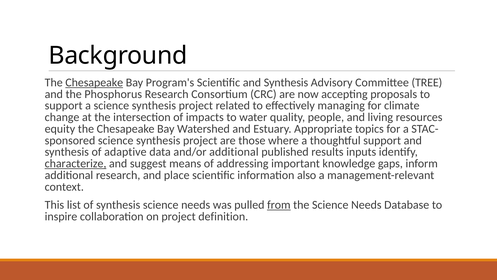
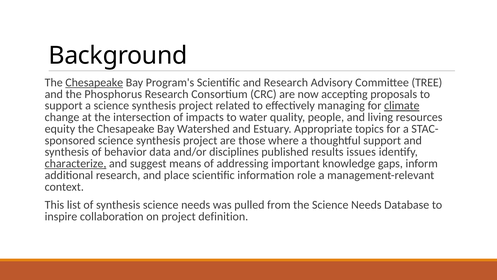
Scientific and Synthesis: Synthesis -> Research (286, 82)
climate underline: none -> present (402, 106)
adaptive: adaptive -> behavior (125, 152)
and/or additional: additional -> disciplines (234, 152)
inputs: inputs -> issues (361, 152)
also: also -> role (307, 175)
from underline: present -> none (279, 205)
